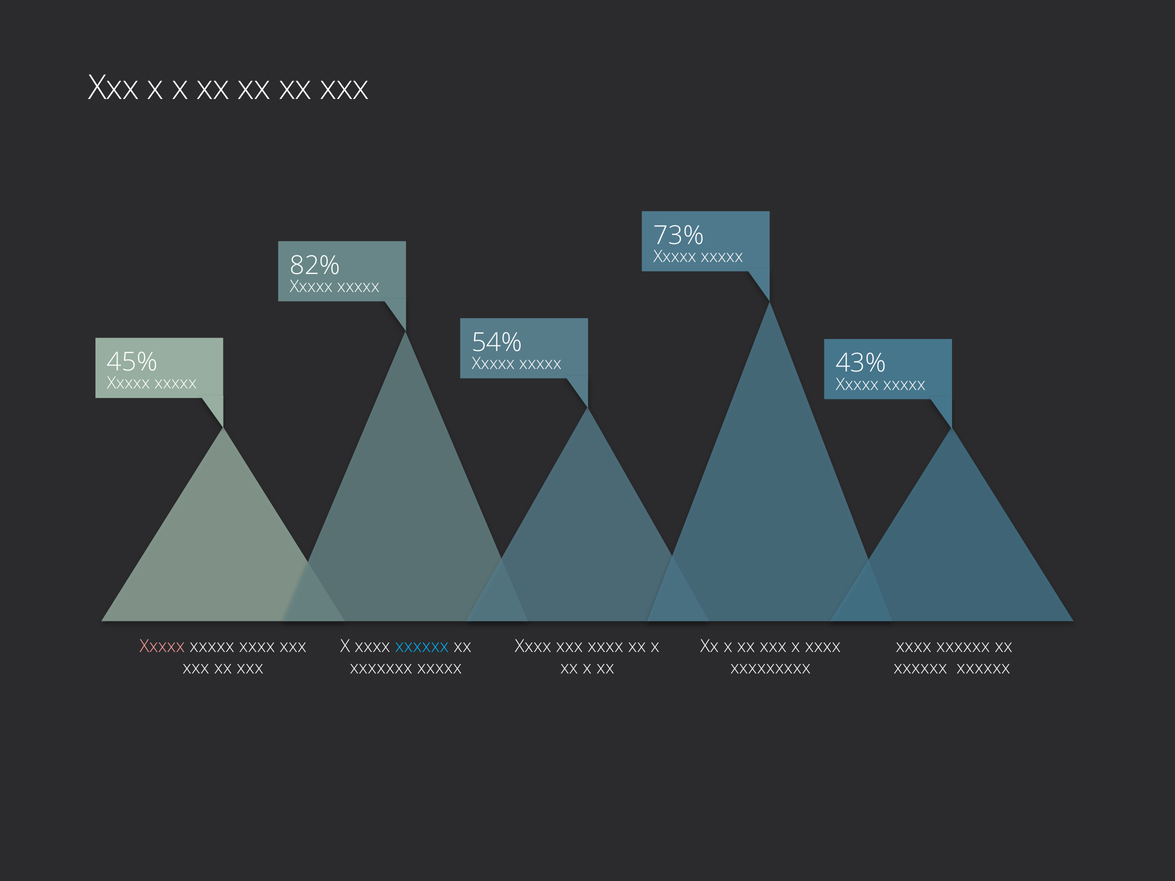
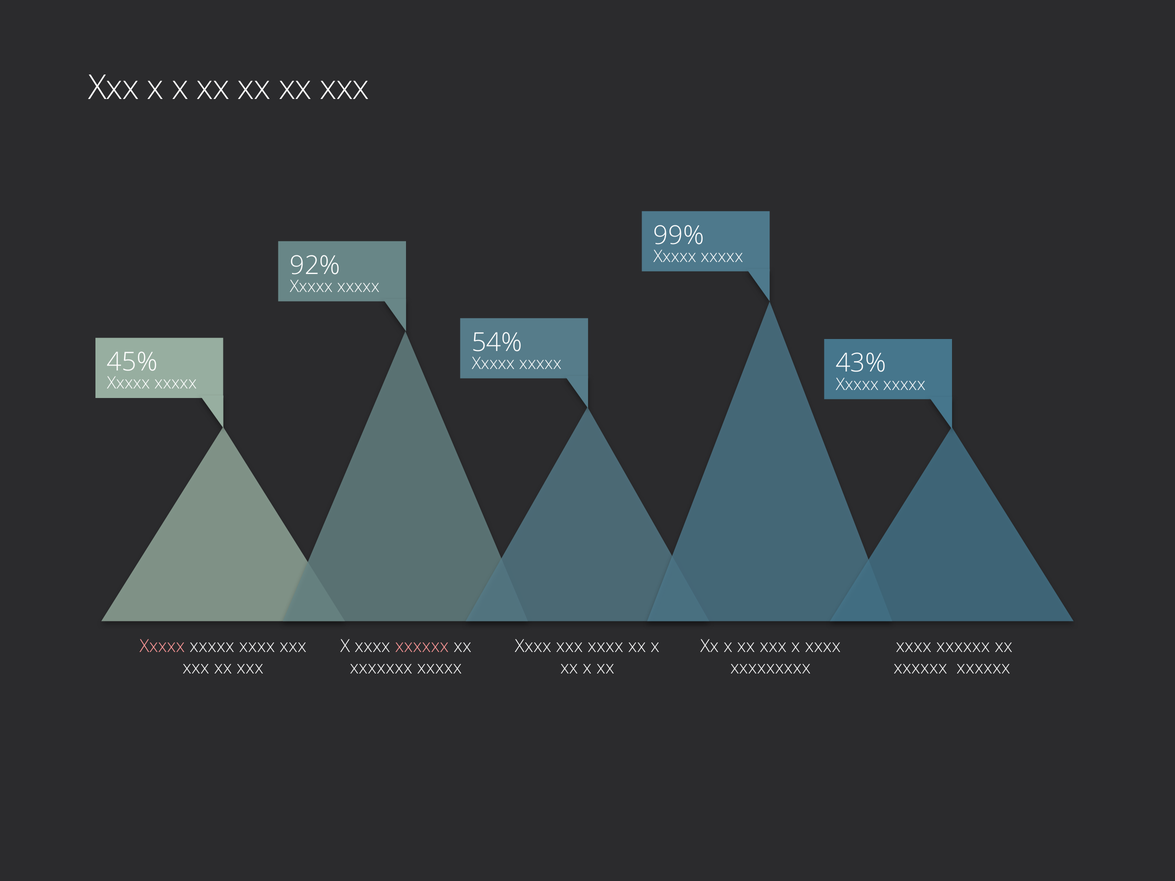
73%: 73% -> 99% (679, 236)
82%: 82% -> 92% (315, 266)
xxxxxx colour: light blue -> pink (422, 646)
